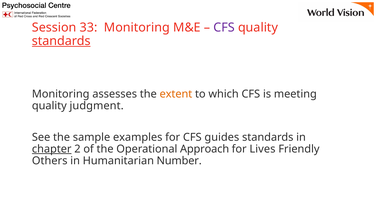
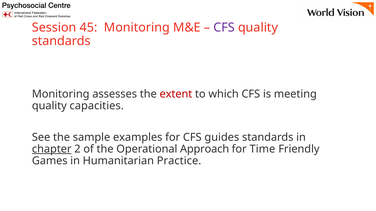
33: 33 -> 45 (89, 27)
standards underline: present -> none (61, 41)
extent colour: orange -> red (176, 94)
judgment: judgment -> capacities (97, 106)
Lives: Lives -> Time (262, 149)
Others: Others -> Games (50, 161)
Number: Number -> Practice (179, 161)
